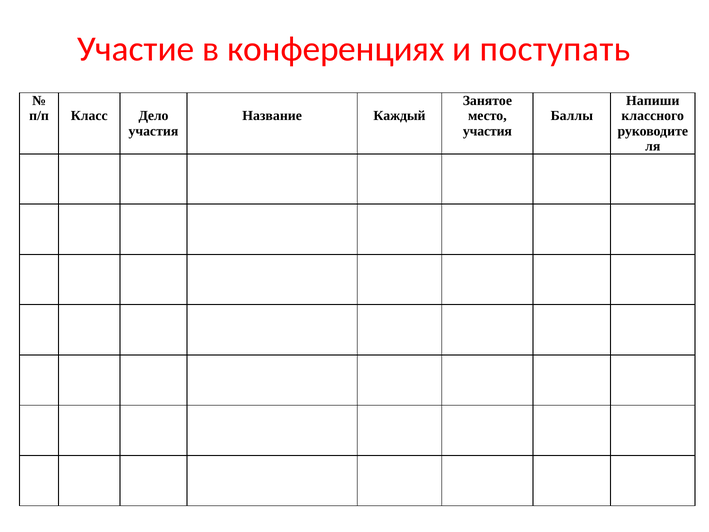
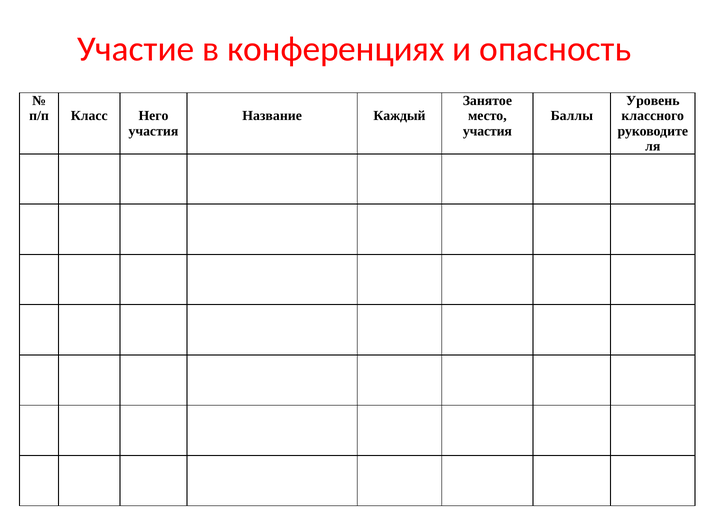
поступать: поступать -> опасность (555, 49)
Напиши: Напиши -> Уровень (653, 101)
Дело: Дело -> Него (153, 116)
